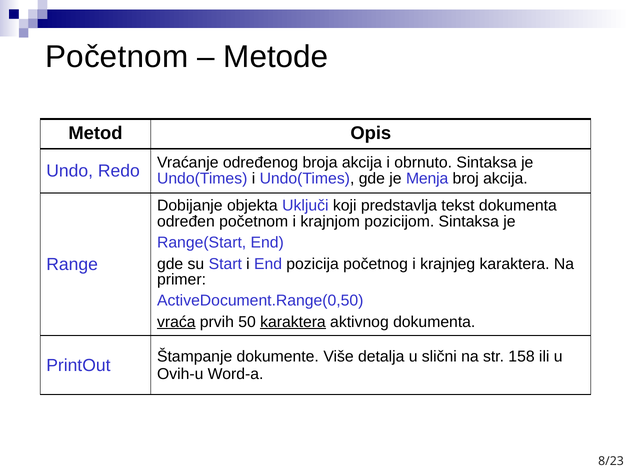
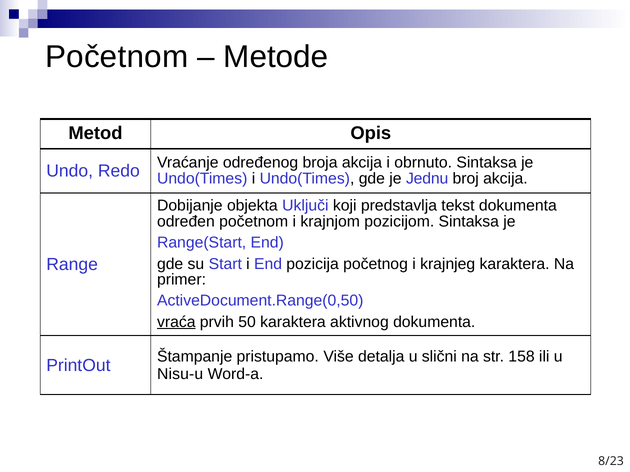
Menja: Menja -> Jednu (427, 179)
karaktera underline: present -> none (293, 322)
dokumente: dokumente -> pristupamo (278, 357)
Ovih-u: Ovih-u -> Nisu-u (180, 374)
